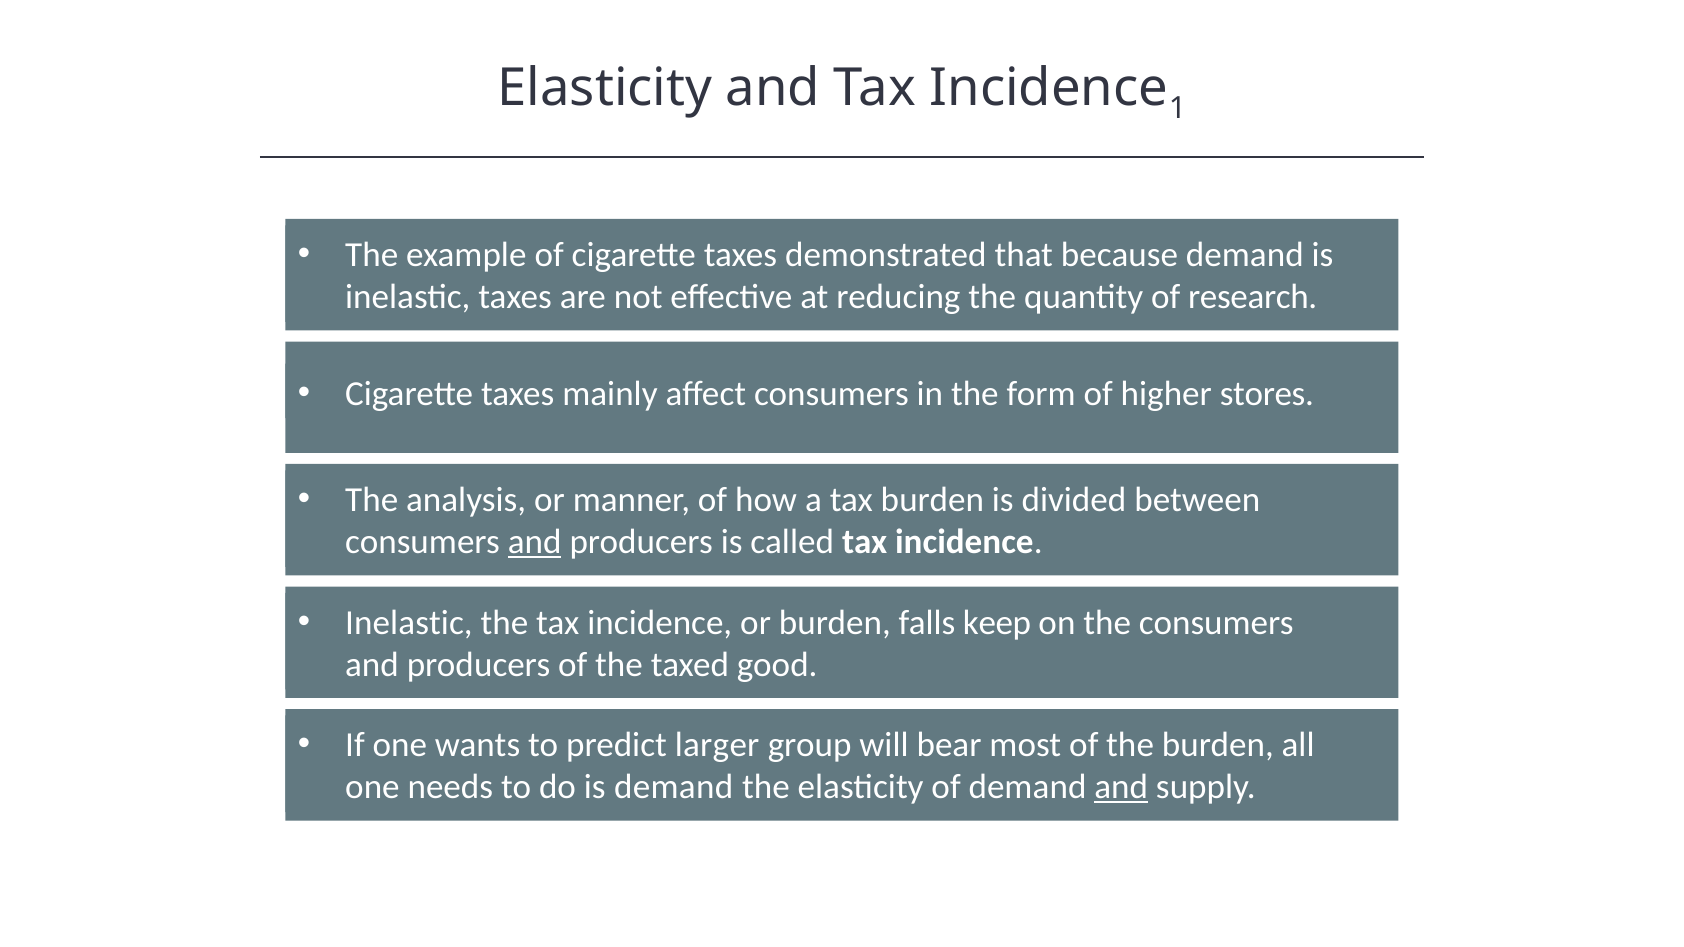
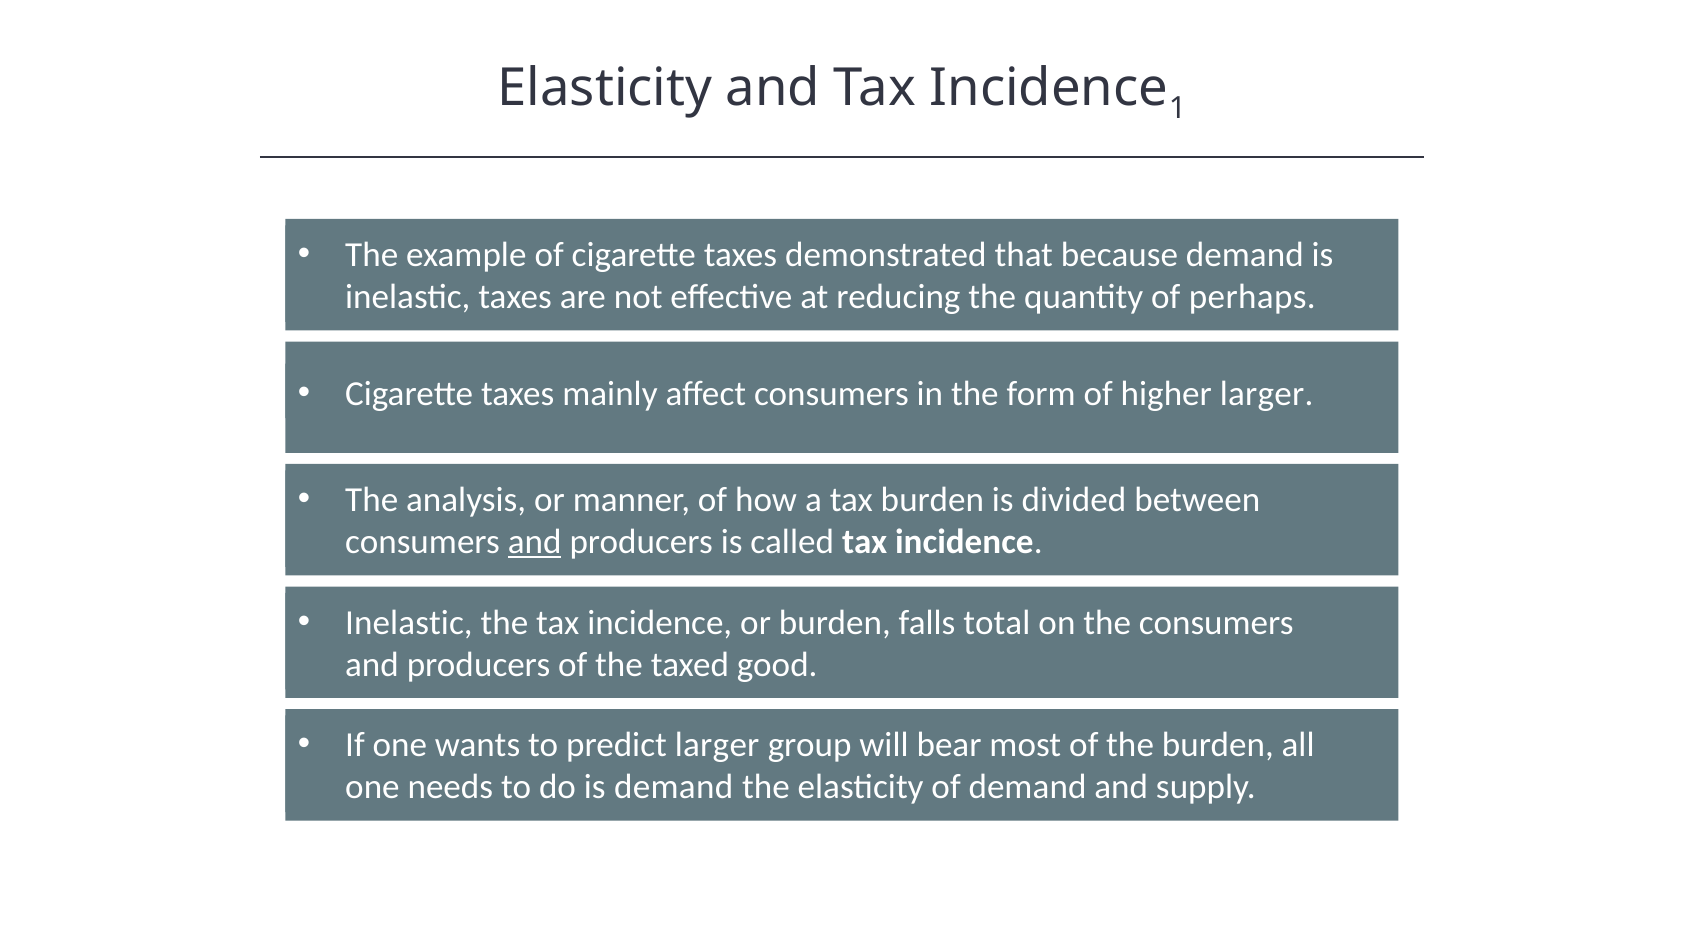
research: research -> perhaps (1252, 297)
higher stores: stores -> larger (1267, 394)
keep: keep -> total (997, 623)
and underline: present -> none (1121, 788)
